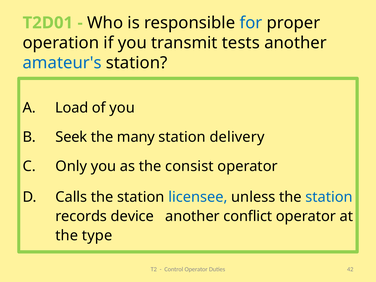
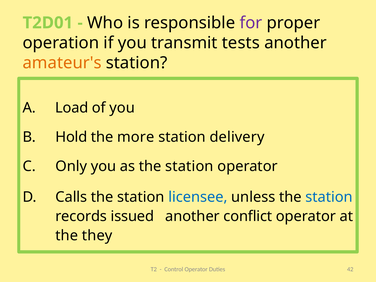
for colour: blue -> purple (251, 23)
amateur's colour: blue -> orange (62, 63)
Seek: Seek -> Hold (71, 137)
many: many -> more (136, 137)
as the consist: consist -> station (189, 166)
device: device -> issued (132, 216)
type: type -> they (97, 236)
